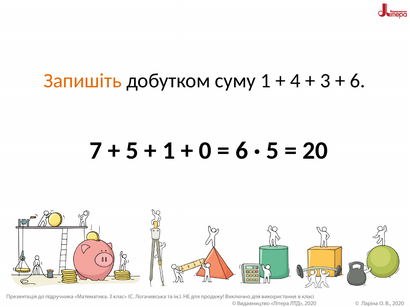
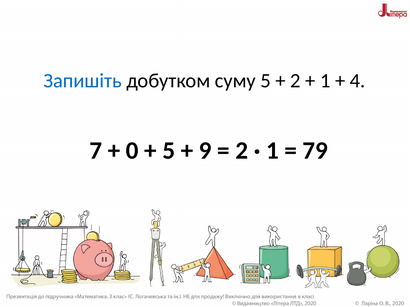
Запишіть colour: orange -> blue (83, 81)
суму 1: 1 -> 5 (266, 81)
4: 4 -> 2 (295, 81)
3: 3 -> 1 (325, 81)
6: 6 -> 4 (358, 81)
5: 5 -> 0 (132, 151)
1: 1 -> 5 (169, 151)
0: 0 -> 9 (205, 151)
6: 6 -> 2 (242, 151)
5: 5 -> 1 (273, 151)
20: 20 -> 79 (315, 151)
